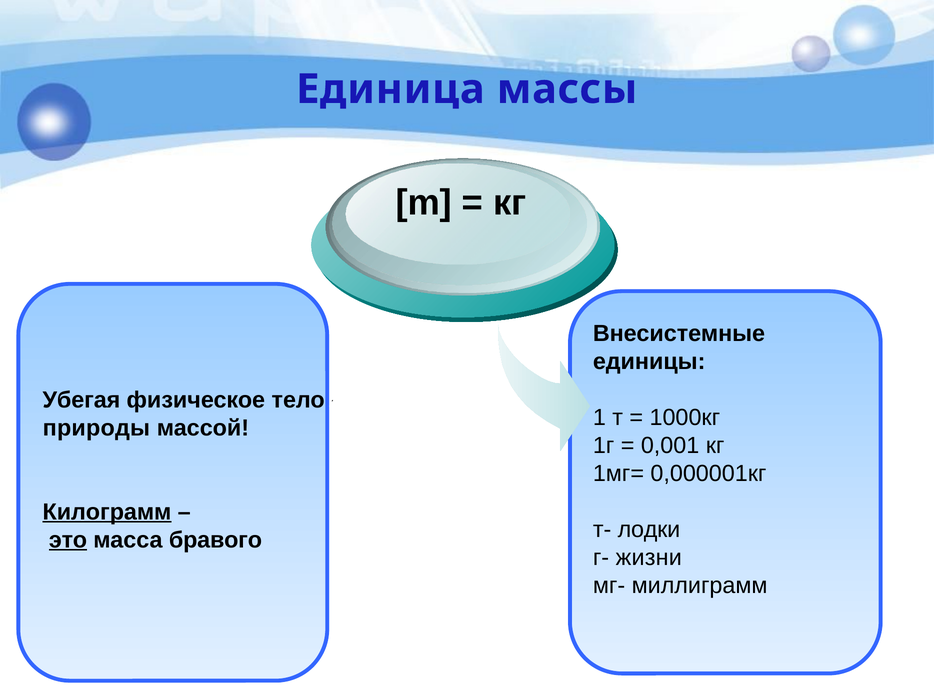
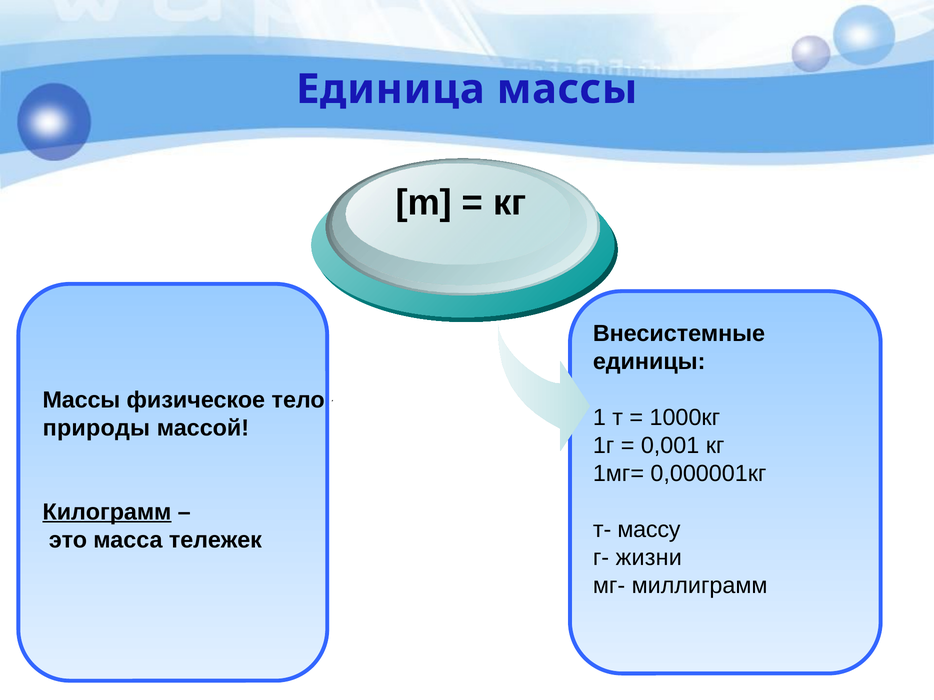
Убегая: Убегая -> Массы (81, 400)
лодки: лодки -> массу (649, 530)
это underline: present -> none (68, 540)
бравого: бравого -> тележек (215, 540)
